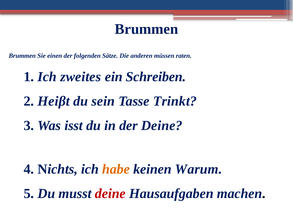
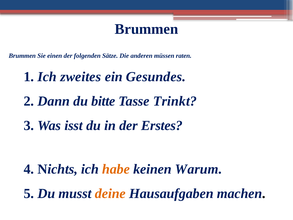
Schreiben: Schreiben -> Gesundes (156, 77)
Heiβt: Heiβt -> Dann (54, 101)
sein: sein -> bitte (103, 101)
der Deine: Deine -> Erstes (162, 125)
deine colour: red -> orange (110, 193)
